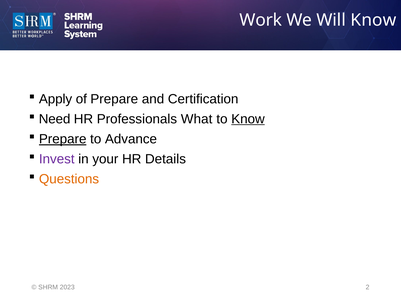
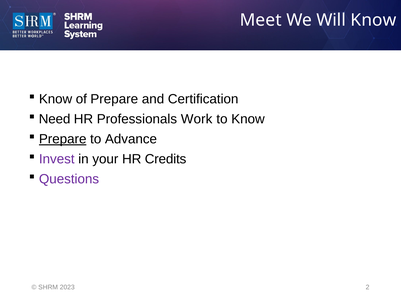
Work: Work -> Meet (261, 20)
Apply: Apply -> Know (56, 99)
What: What -> Work (197, 119)
Know underline: present -> none (248, 119)
Details: Details -> Credits (166, 159)
Questions colour: orange -> purple (69, 179)
